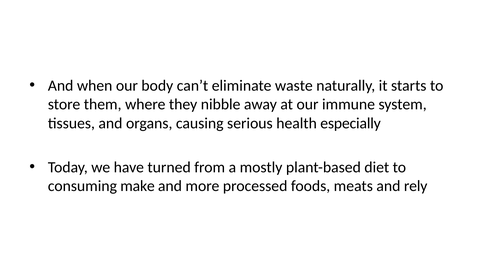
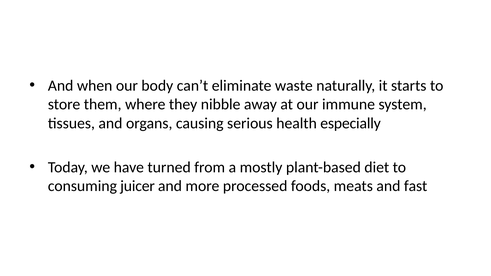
make: make -> juicer (138, 186)
rely: rely -> fast (416, 186)
